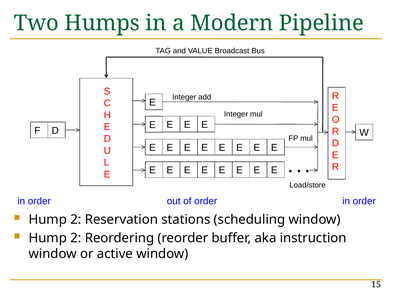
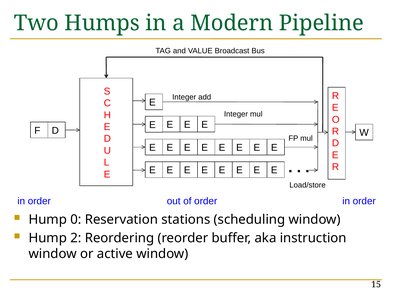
2: 2 -> 0 (76, 220)
